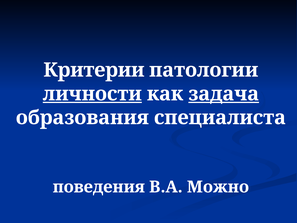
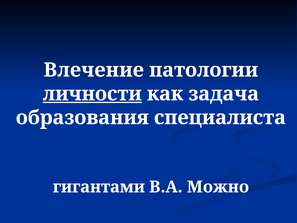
Критерии: Критерии -> Влечение (94, 70)
задача underline: present -> none (224, 94)
поведения: поведения -> гигантами (99, 187)
